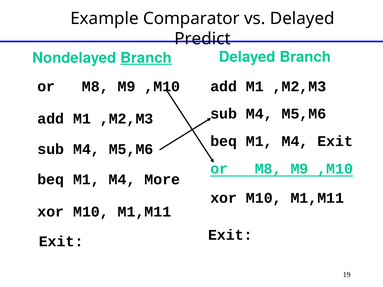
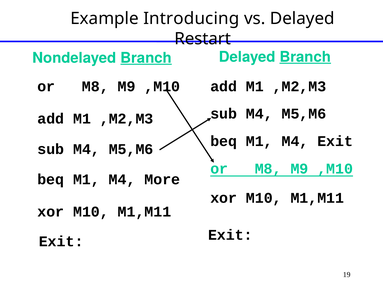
Comparator: Comparator -> Introducing (191, 18)
Predict: Predict -> Restart (203, 39)
Branch underline: none -> present (305, 57)
